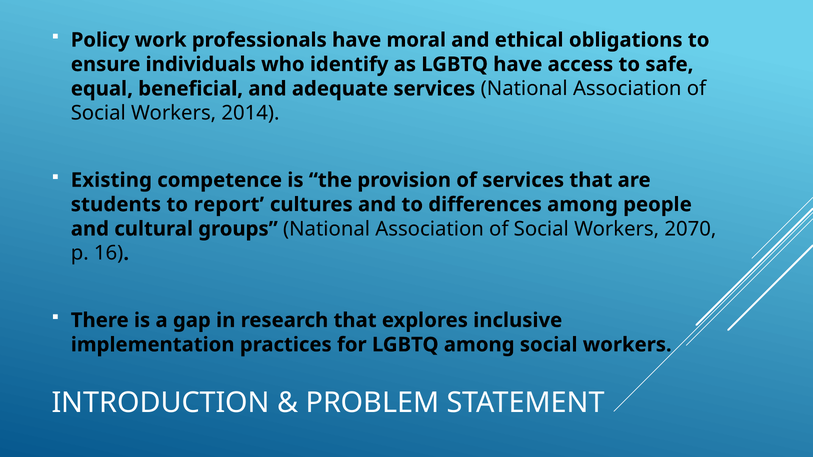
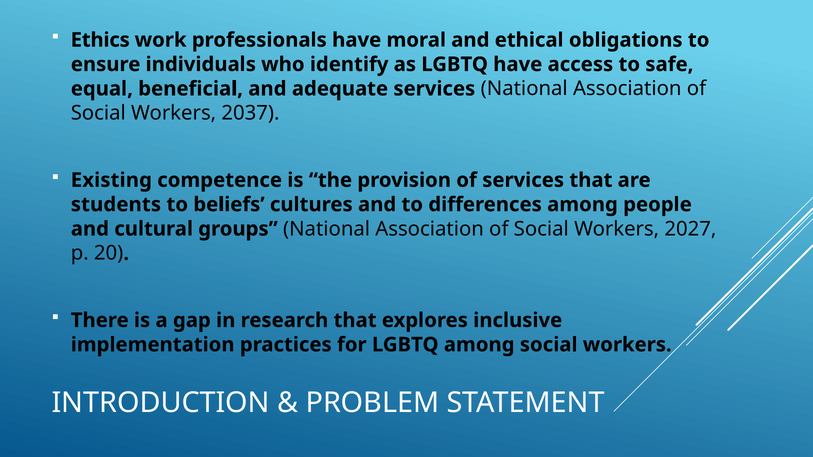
Policy: Policy -> Ethics (100, 40)
2014: 2014 -> 2037 (250, 113)
report: report -> beliefs (229, 205)
2070: 2070 -> 2027 (690, 229)
16: 16 -> 20 (109, 253)
